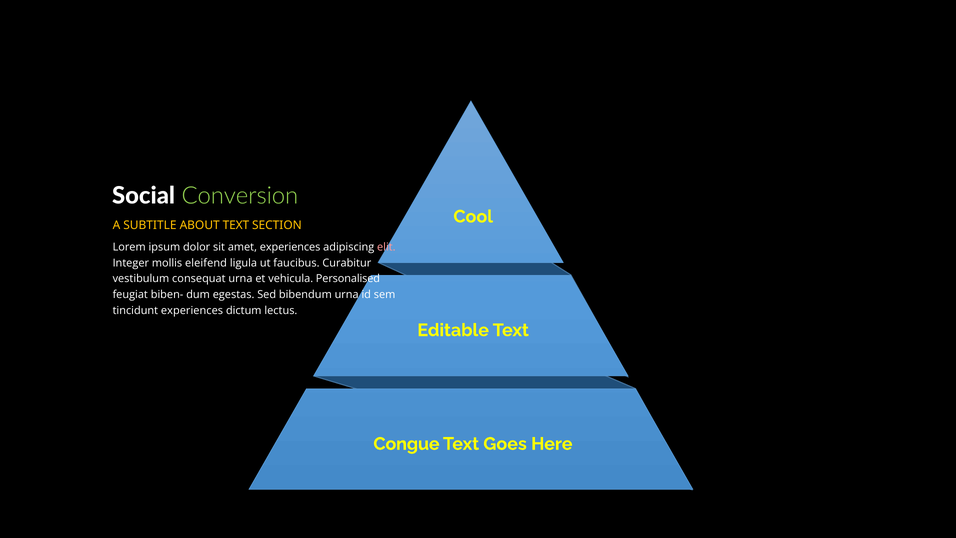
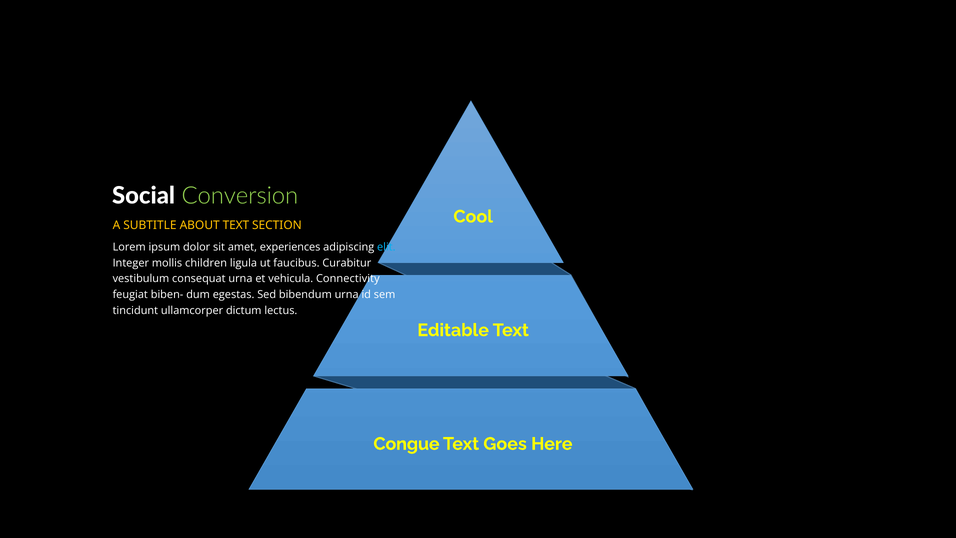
elit colour: pink -> light blue (386, 247)
eleifend: eleifend -> children (206, 263)
Personalised: Personalised -> Connectivity (348, 279)
tincidunt experiences: experiences -> ullamcorper (192, 310)
